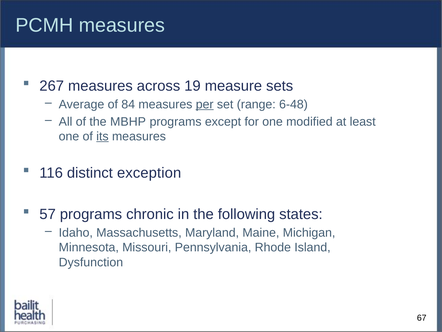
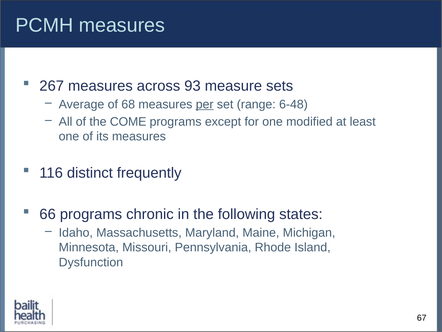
19: 19 -> 93 (192, 86)
84: 84 -> 68 (128, 104)
MBHP: MBHP -> COME (128, 121)
its underline: present -> none (102, 136)
exception: exception -> frequently (149, 173)
57: 57 -> 66 (48, 214)
